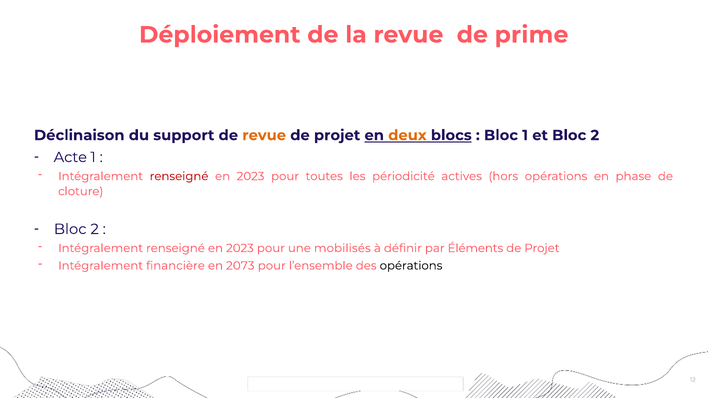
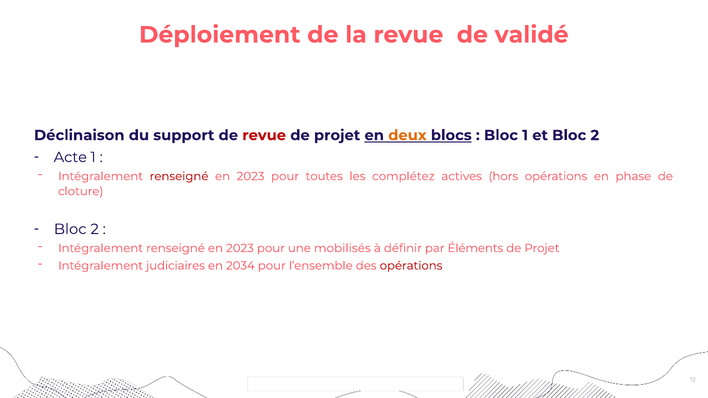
prime: prime -> validé (532, 35)
revue colour: orange -> red (264, 135)
périodicité: périodicité -> complétez (403, 176)
financière: financière -> judiciaires (176, 266)
2073: 2073 -> 2034 (240, 266)
opérations colour: black -> red (411, 266)
